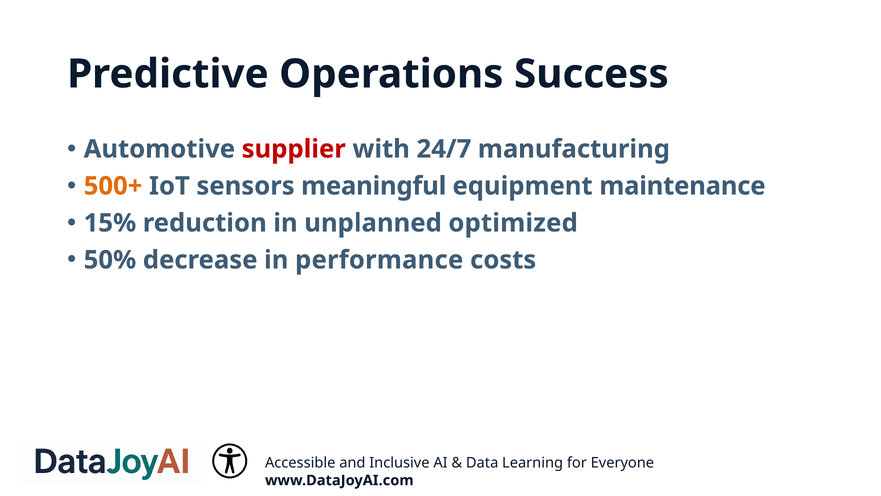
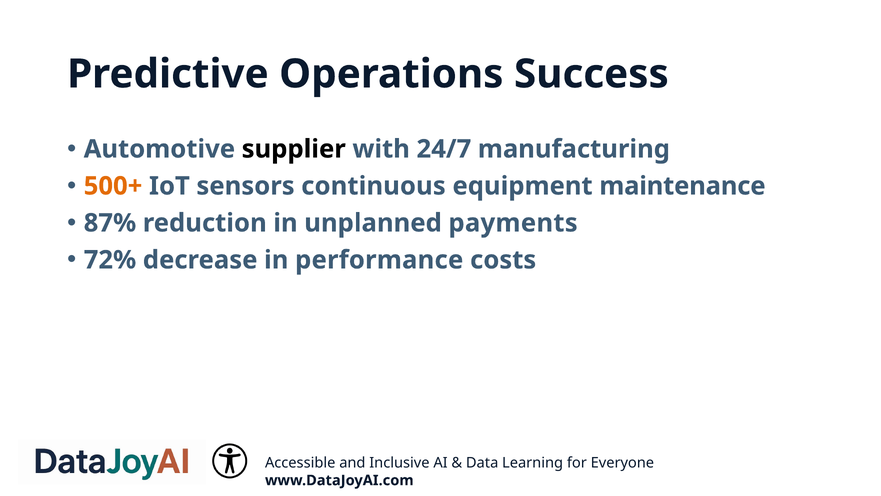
supplier colour: red -> black (294, 149)
meaningful: meaningful -> continuous (373, 186)
15%: 15% -> 87% (110, 223)
optimized: optimized -> payments (513, 223)
50%: 50% -> 72% (110, 260)
